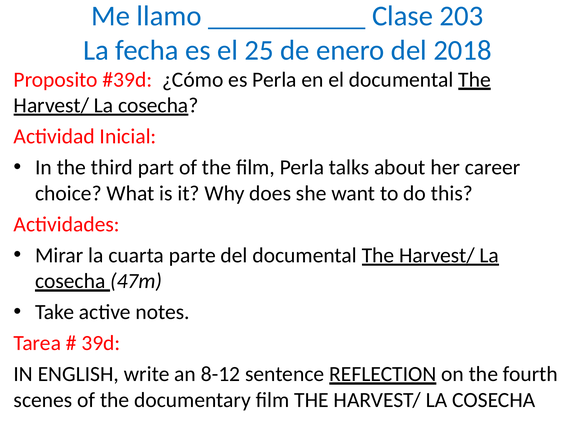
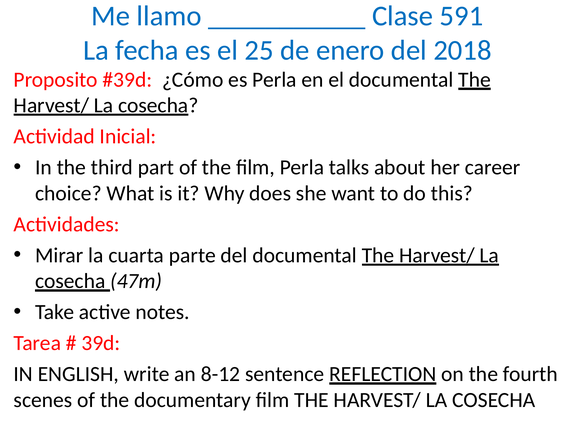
203: 203 -> 591 (461, 16)
